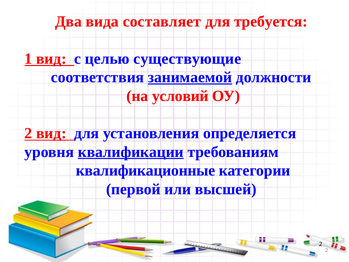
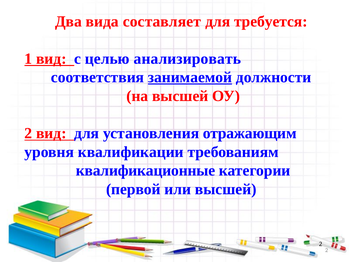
существующие: существующие -> анализировать (187, 59)
на условий: условий -> высшей (180, 96)
определяется: определяется -> отражающим (250, 133)
квалификации underline: present -> none (131, 152)
